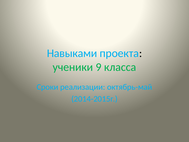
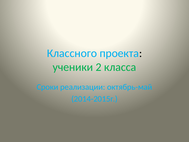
Навыками: Навыками -> Классного (72, 53)
9: 9 -> 2 (99, 67)
